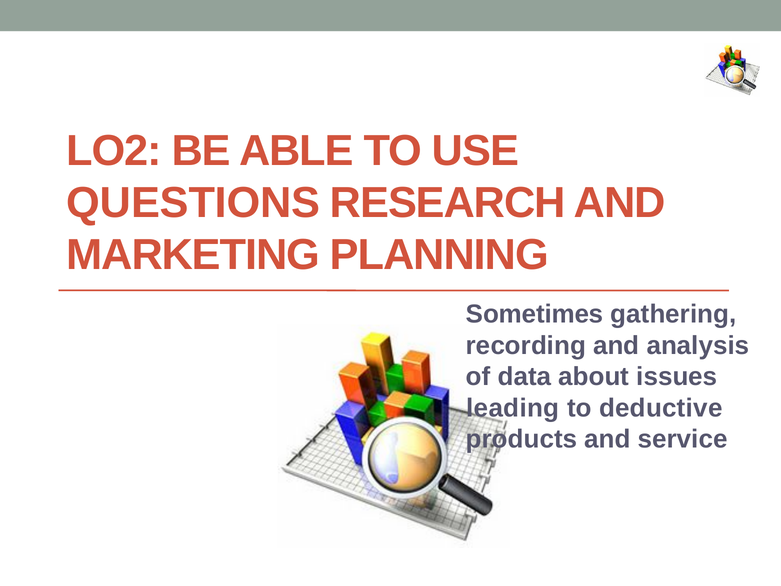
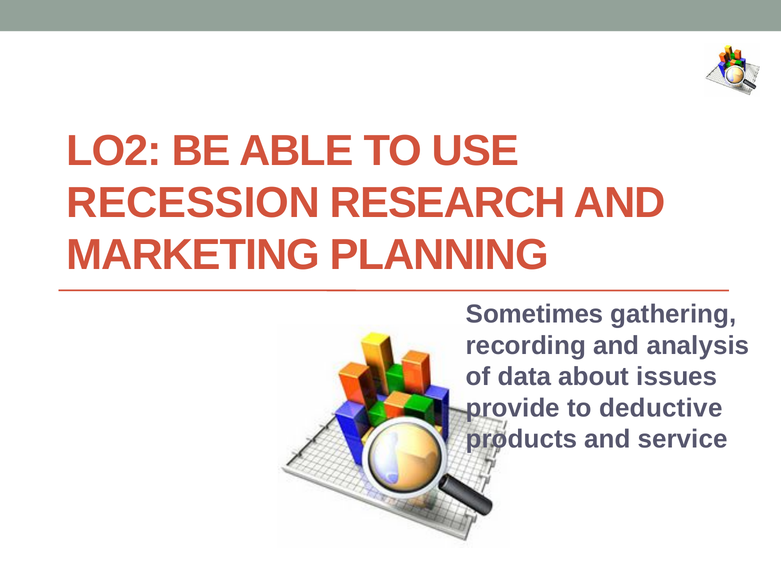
QUESTIONS: QUESTIONS -> RECESSION (193, 203)
leading: leading -> provide (513, 408)
